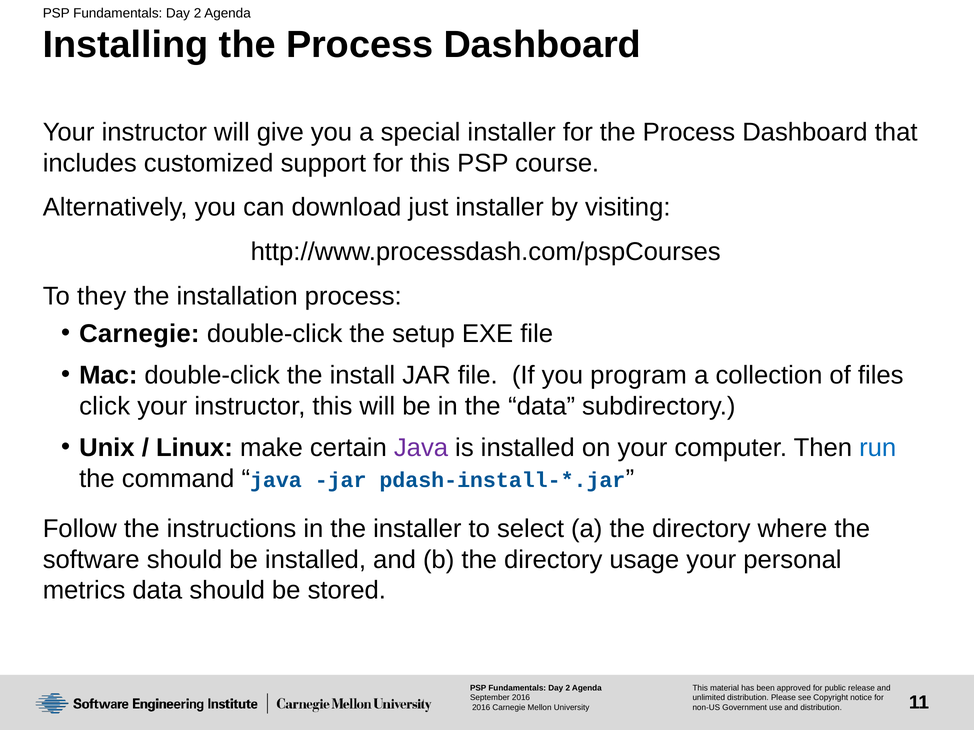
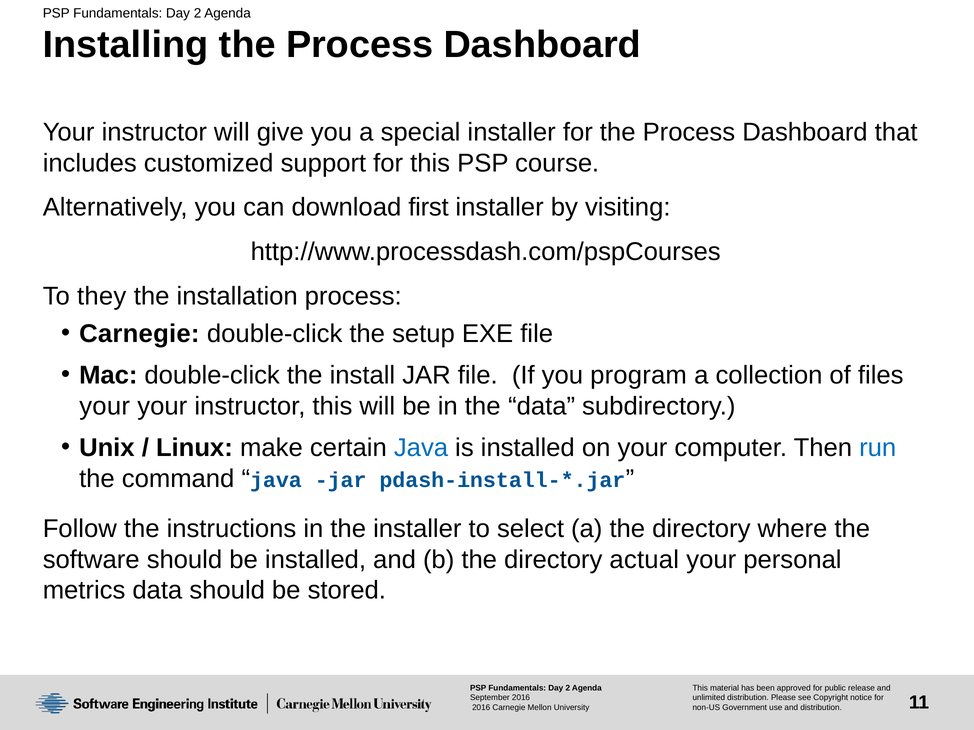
just: just -> first (429, 208)
click: click -> your (105, 406)
Java colour: purple -> blue (421, 448)
usage: usage -> actual (644, 560)
